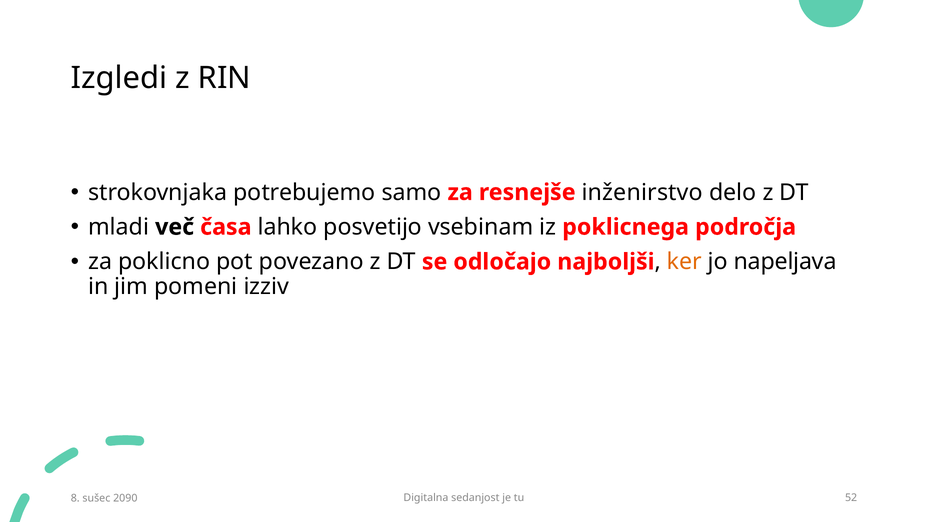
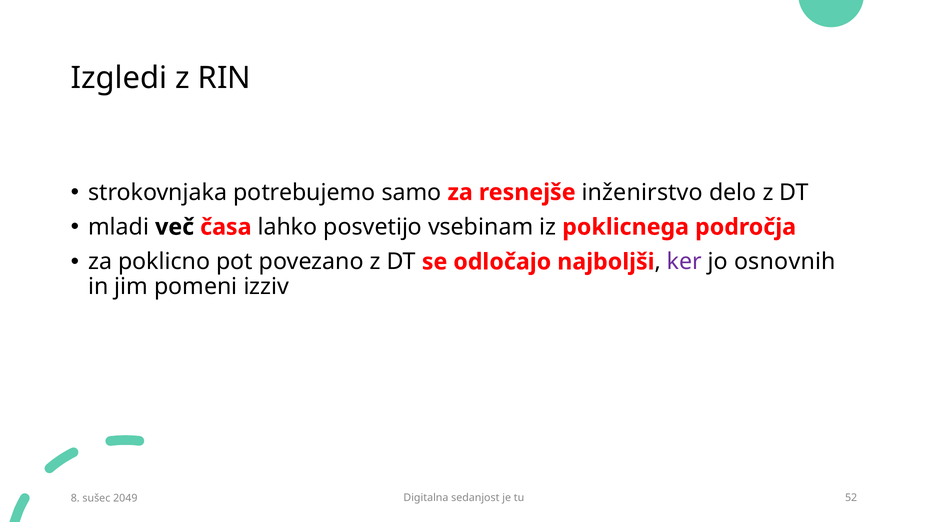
ker colour: orange -> purple (684, 262)
napeljava: napeljava -> osnovnih (785, 262)
2090: 2090 -> 2049 (125, 498)
